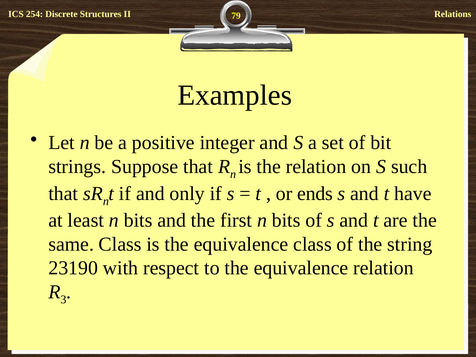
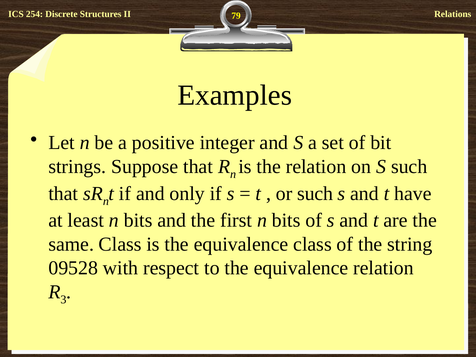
or ends: ends -> such (315, 193)
23190: 23190 -> 09528 (73, 268)
